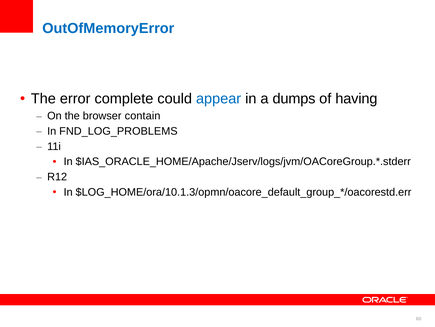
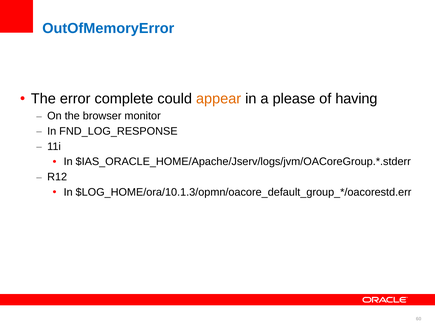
appear colour: blue -> orange (219, 98)
dumps: dumps -> please (294, 98)
contain: contain -> monitor (143, 116)
FND_LOG_PROBLEMS: FND_LOG_PROBLEMS -> FND_LOG_RESPONSE (118, 131)
